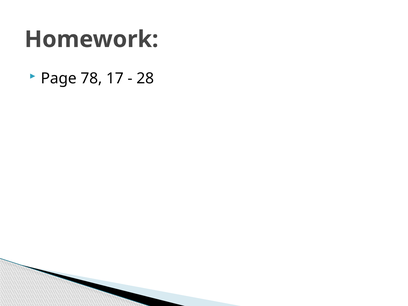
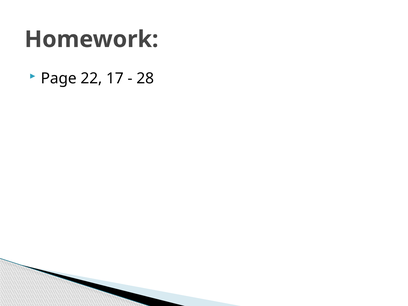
78: 78 -> 22 (91, 78)
